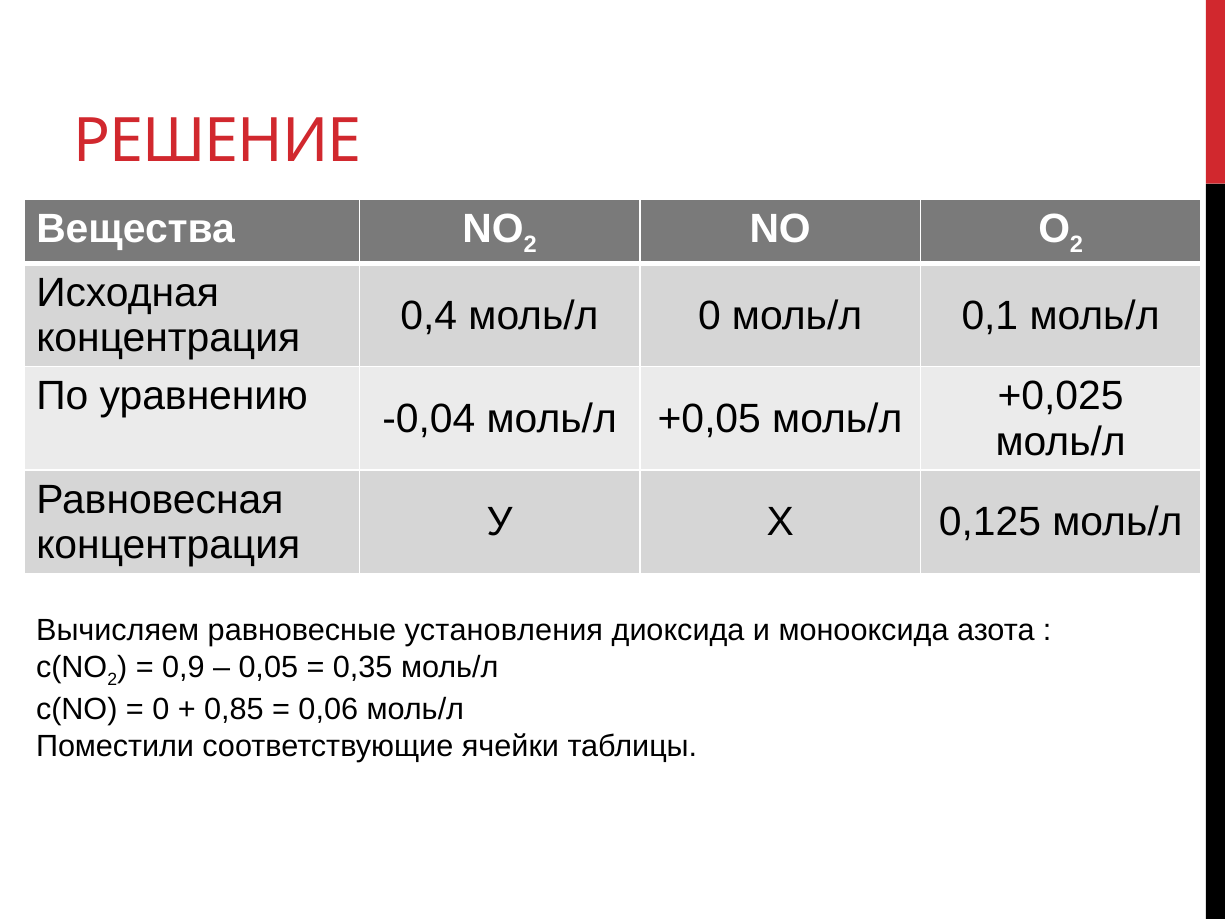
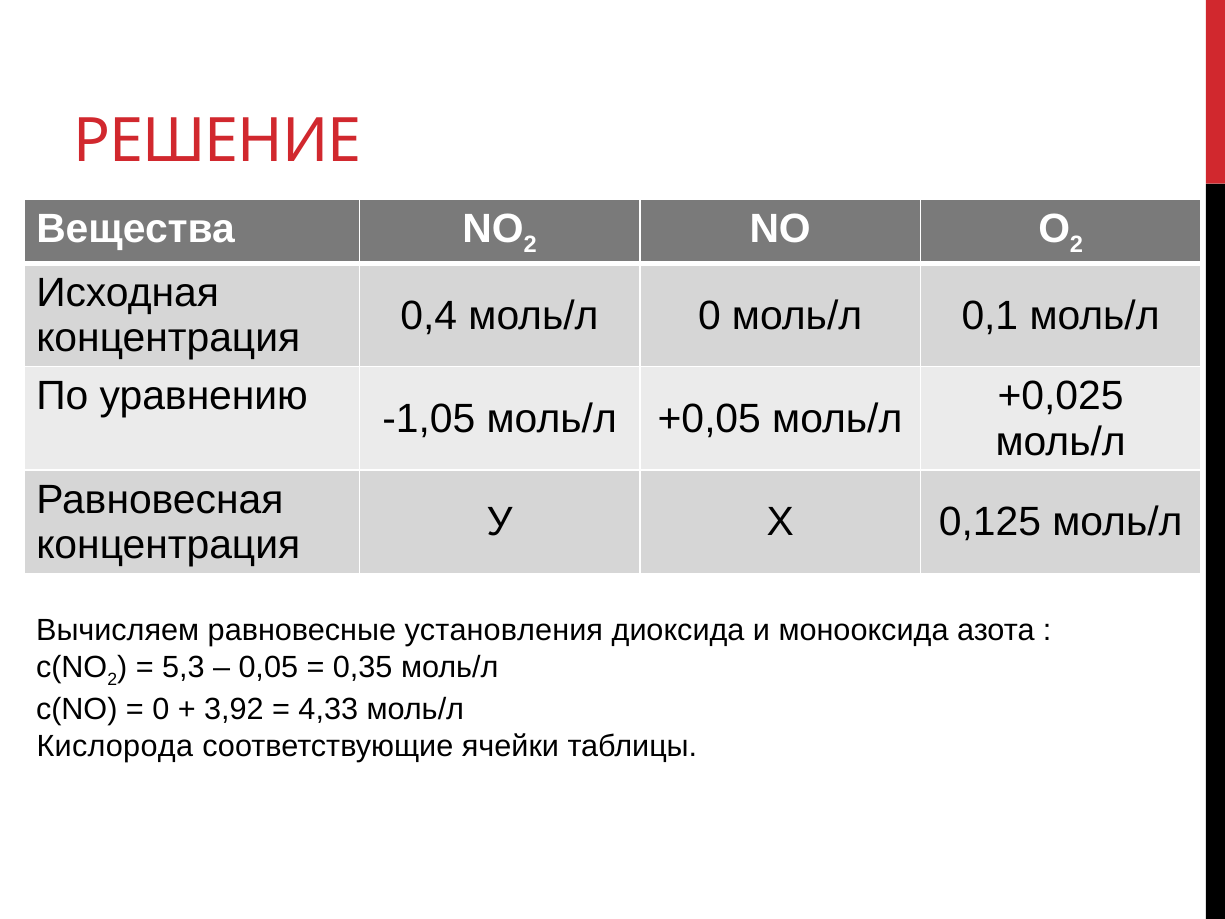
-0,04: -0,04 -> -1,05 (429, 419)
0,9: 0,9 -> 5,3 (183, 667)
0,85: 0,85 -> 3,92 (234, 709)
0,06: 0,06 -> 4,33 (328, 709)
Поместили: Поместили -> Кислорода (115, 746)
